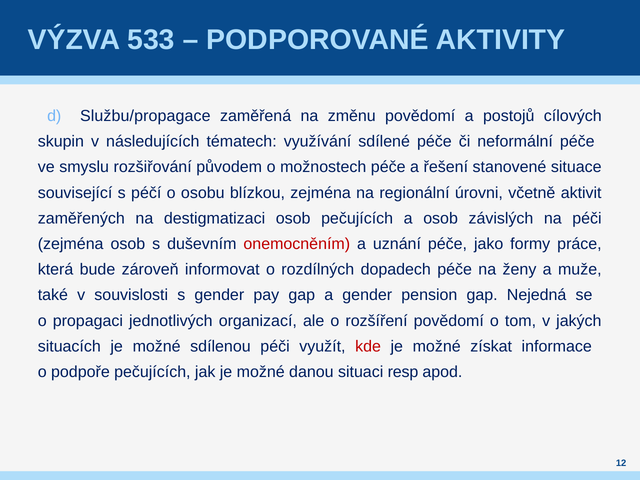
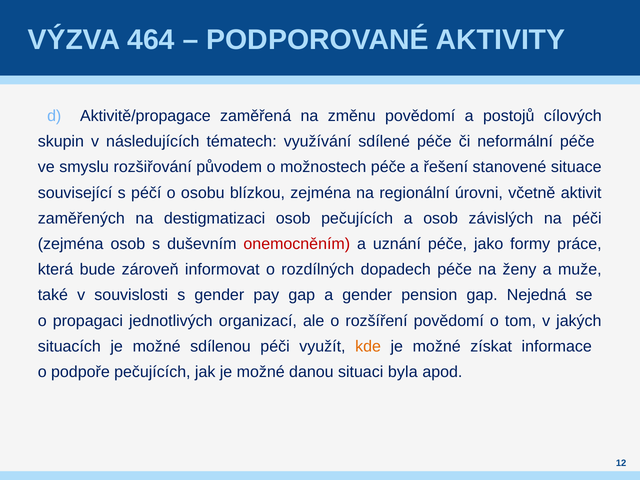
533: 533 -> 464 (151, 40)
Službu/propagace: Službu/propagace -> Aktivitě/propagace (145, 116)
kde colour: red -> orange (368, 346)
resp: resp -> byla (403, 372)
